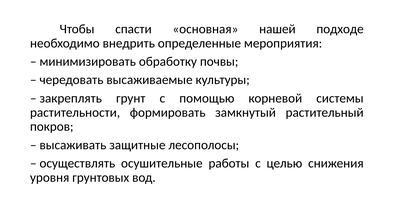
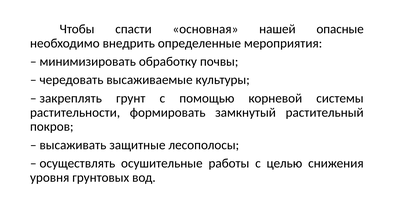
подходе: подходе -> опасные (340, 29)
